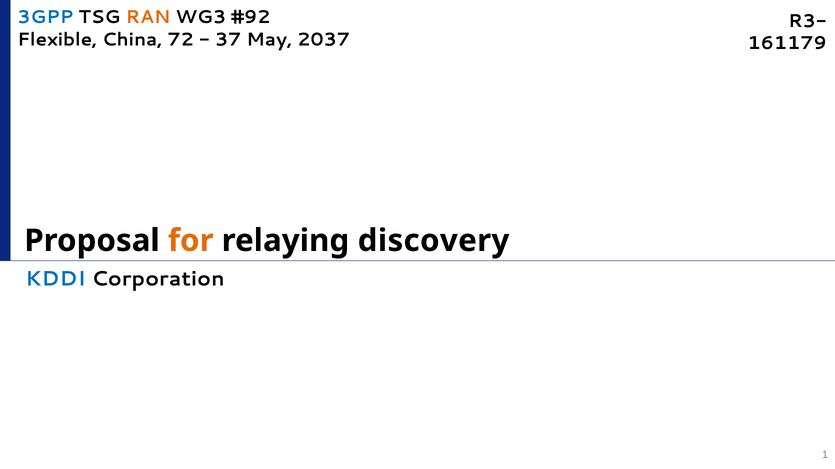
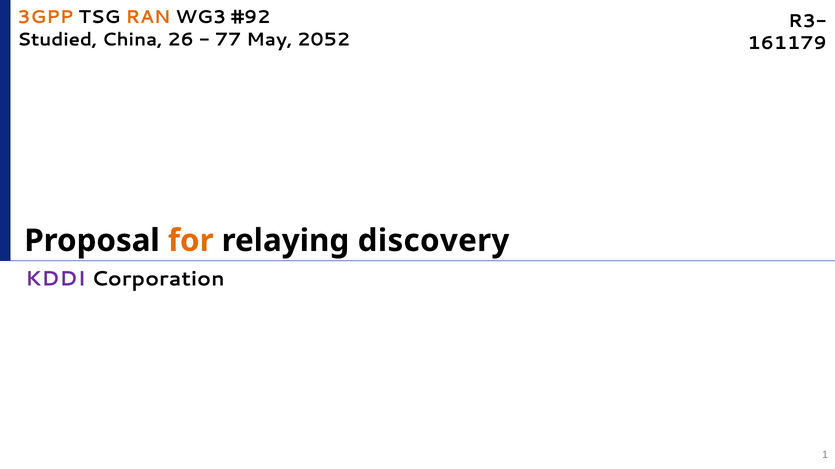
3GPP colour: blue -> orange (45, 17)
Flexible: Flexible -> Studied (57, 40)
72: 72 -> 26 (181, 40)
37: 37 -> 77 (228, 40)
2037: 2037 -> 2052 (324, 40)
KDDI colour: blue -> purple (56, 279)
